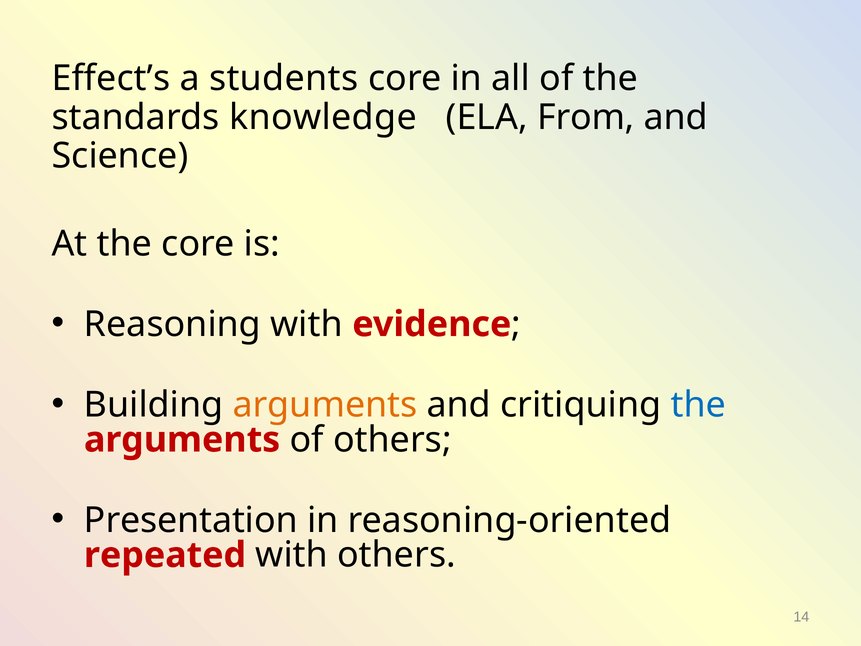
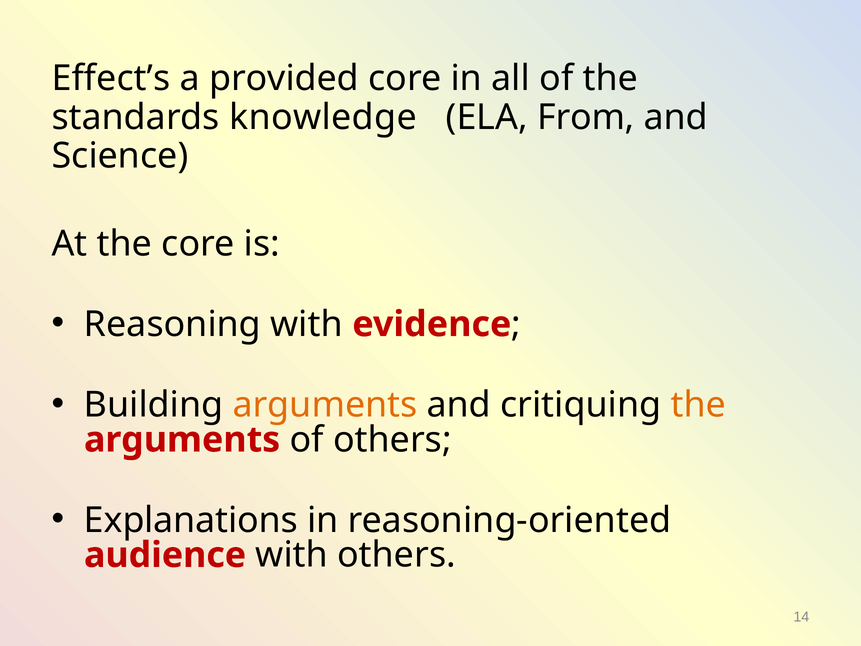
students: students -> provided (284, 79)
the colour: blue -> orange (698, 405)
Presentation: Presentation -> Explanations (191, 520)
repeated: repeated -> audience (165, 555)
